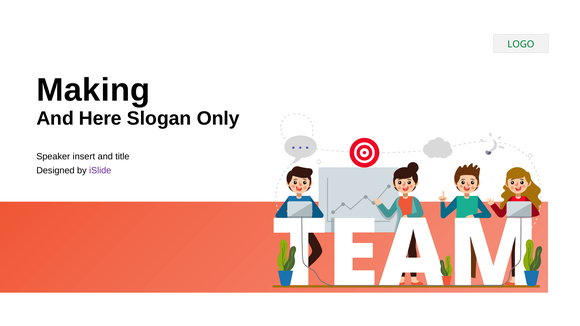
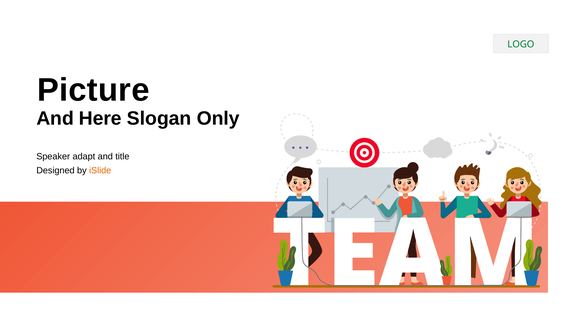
Making: Making -> Picture (93, 90)
insert: insert -> adapt (84, 157)
iSlide colour: purple -> orange (100, 171)
